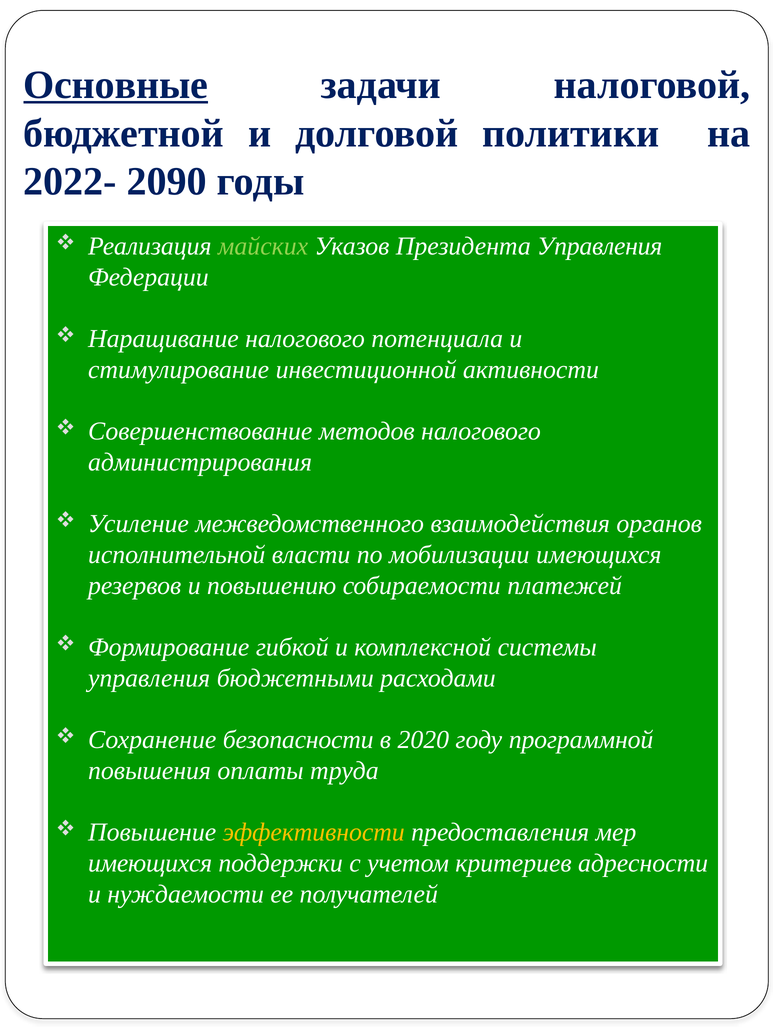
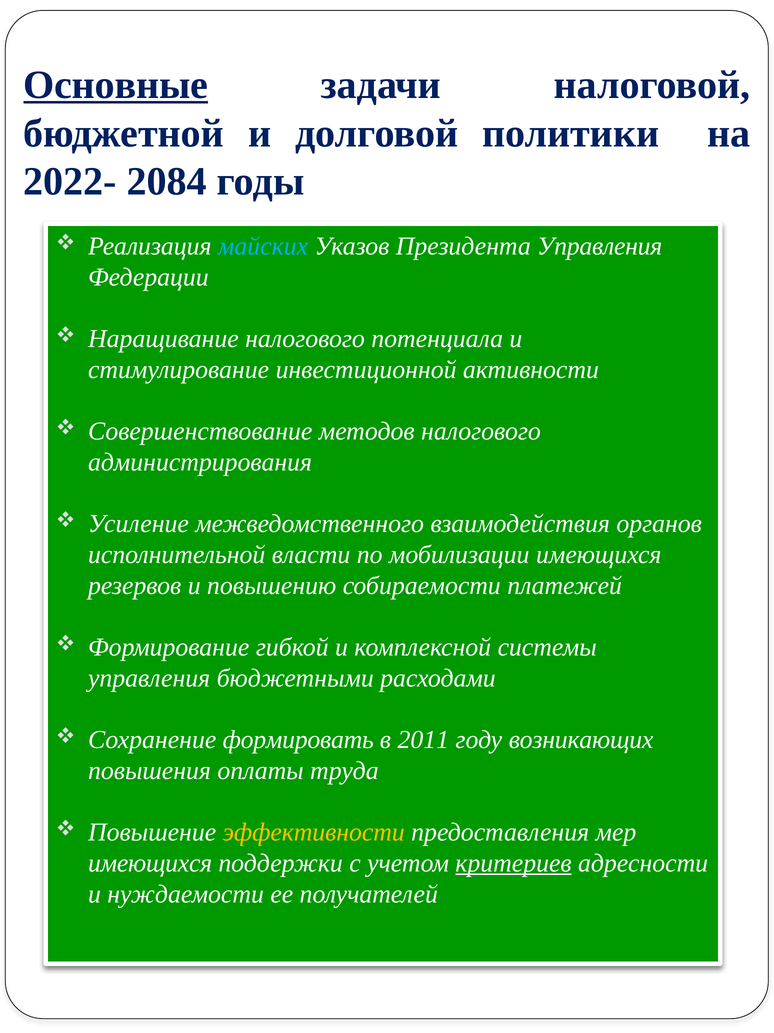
2090: 2090 -> 2084 (167, 181)
майских colour: light green -> light blue (263, 246)
безопасности: безопасности -> формировать (298, 739)
2020: 2020 -> 2011 (423, 739)
программной: программной -> возникающих (581, 739)
критериев underline: none -> present (514, 862)
